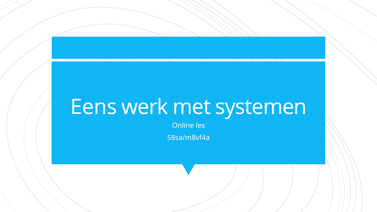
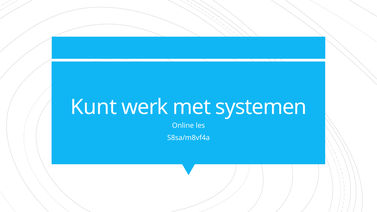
Eens: Eens -> Kunt (94, 107)
